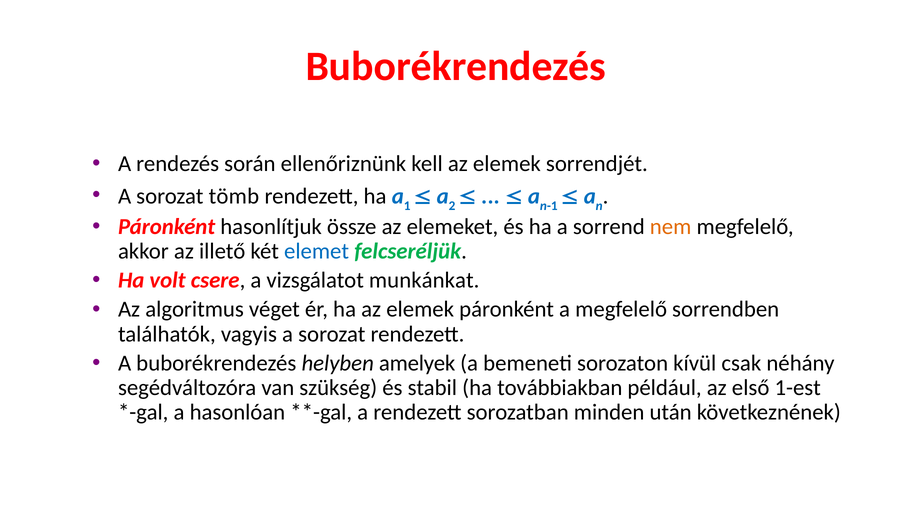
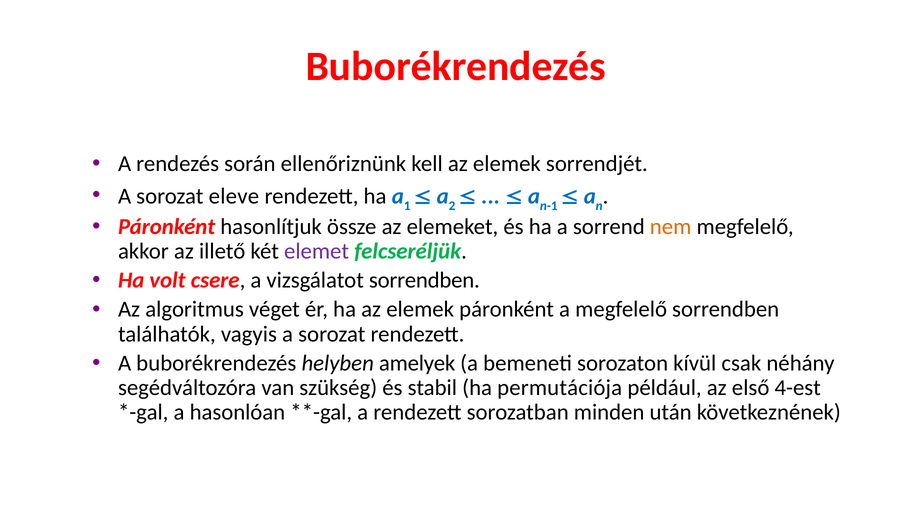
tömb: tömb -> eleve (234, 196)
elemet colour: blue -> purple (317, 251)
vizsgálatot munkánkat: munkánkat -> sorrendben (424, 280)
továbbiakban: továbbiakban -> permutációja (560, 388)
1-est: 1-est -> 4-est (798, 388)
